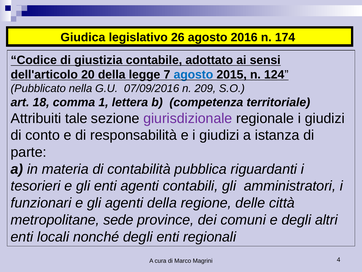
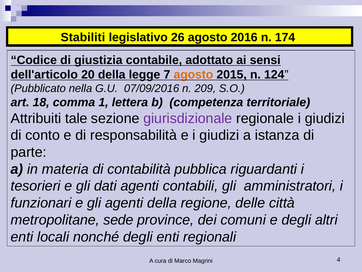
Giudica: Giudica -> Stabiliti (83, 37)
agosto colour: blue -> orange (193, 75)
gli enti: enti -> dati (105, 186)
